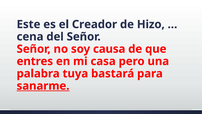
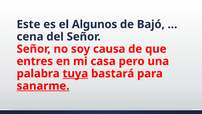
Creador: Creador -> Algunos (95, 24)
Hizo: Hizo -> Bajó (151, 24)
tuya underline: none -> present (75, 73)
